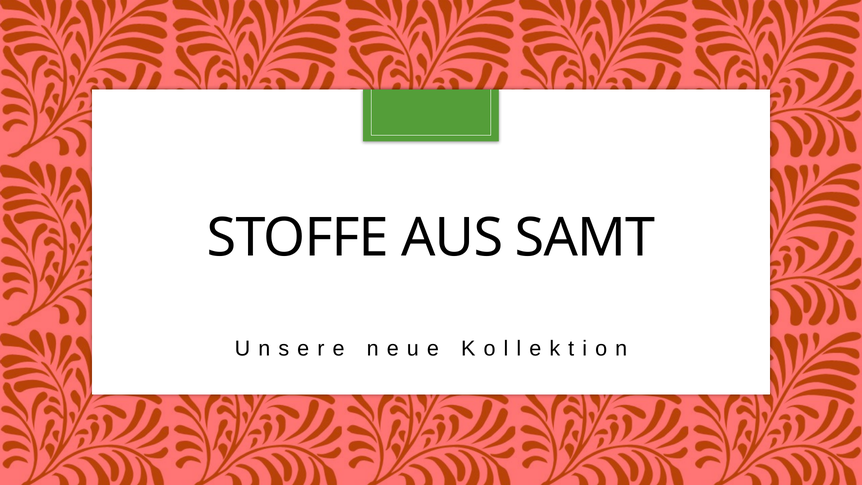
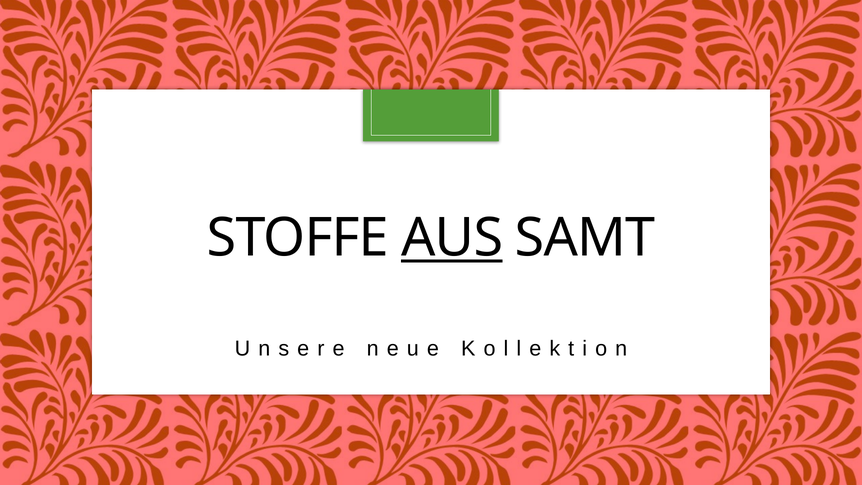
AUS underline: none -> present (452, 238)
